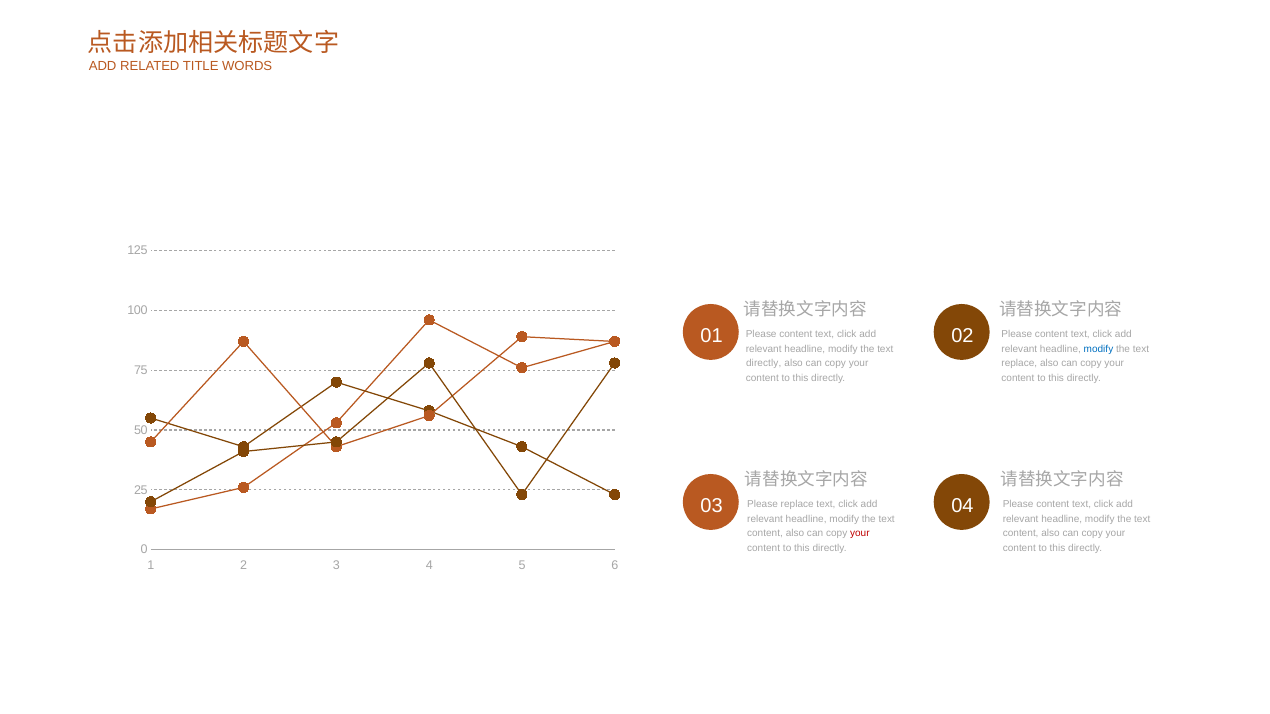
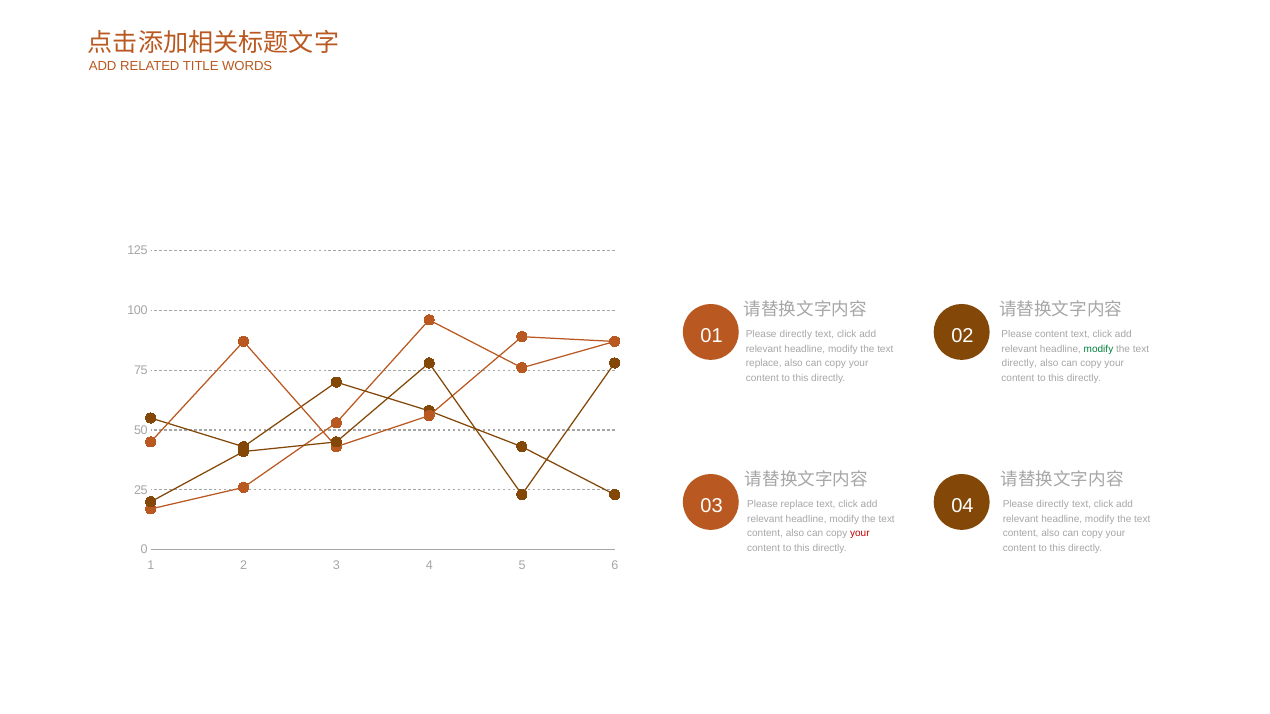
content: content -> directly (796, 335)
modify colour: blue -> green (1098, 349)
directly: directly -> replace (764, 364)
replace: replace -> directly (1019, 364)
content: content -> directly (1053, 505)
